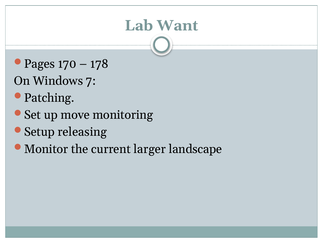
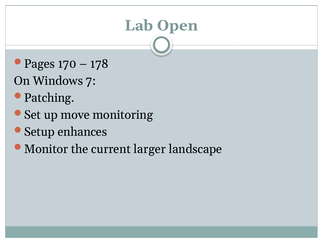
Want: Want -> Open (177, 25)
releasing: releasing -> enhances (82, 132)
